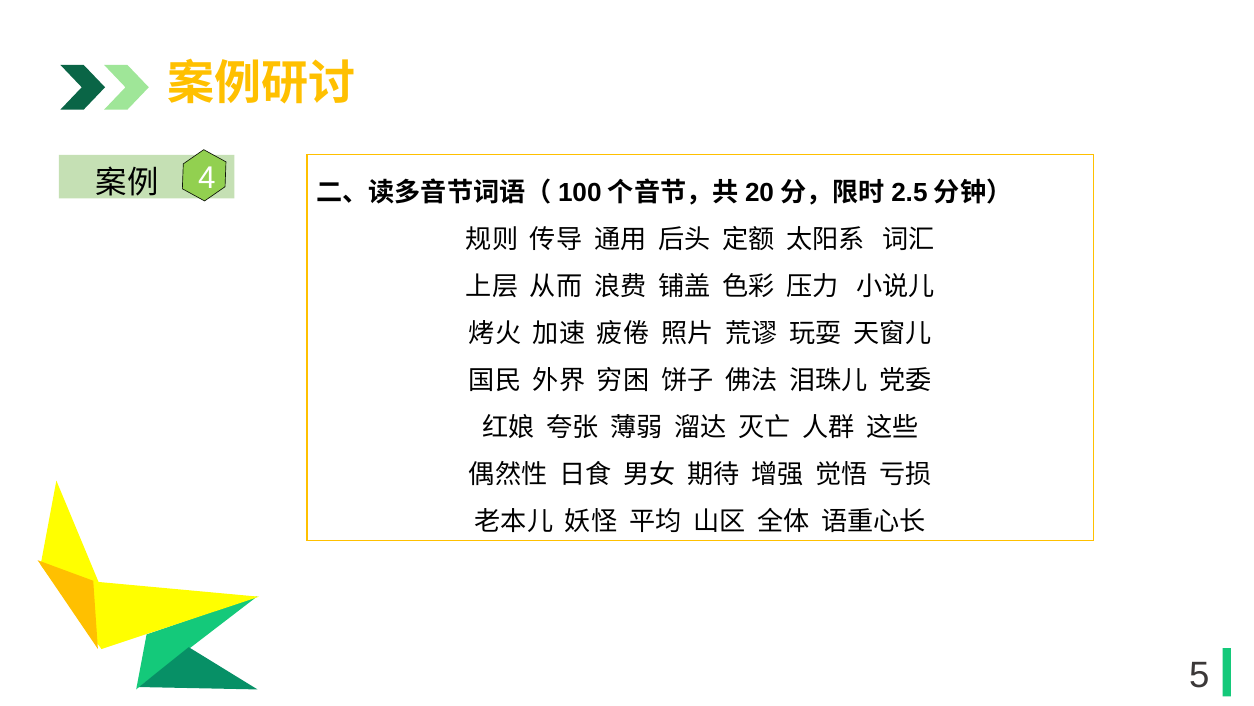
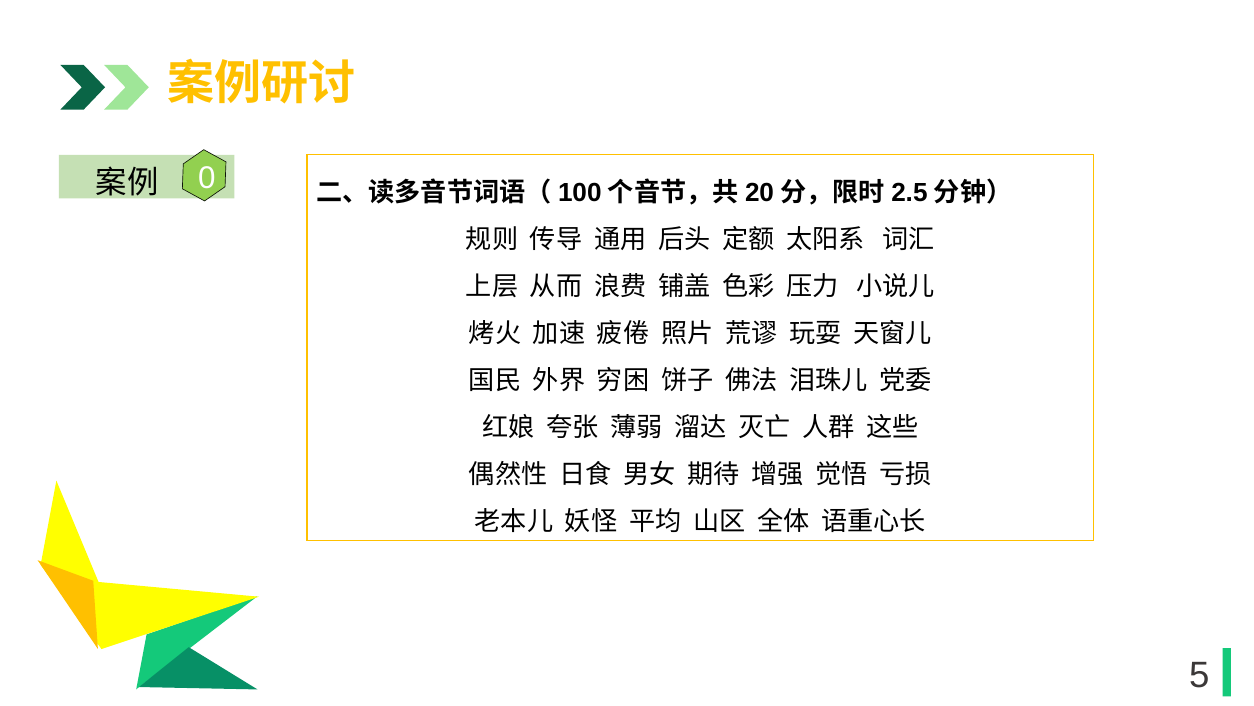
4: 4 -> 0 (207, 178)
